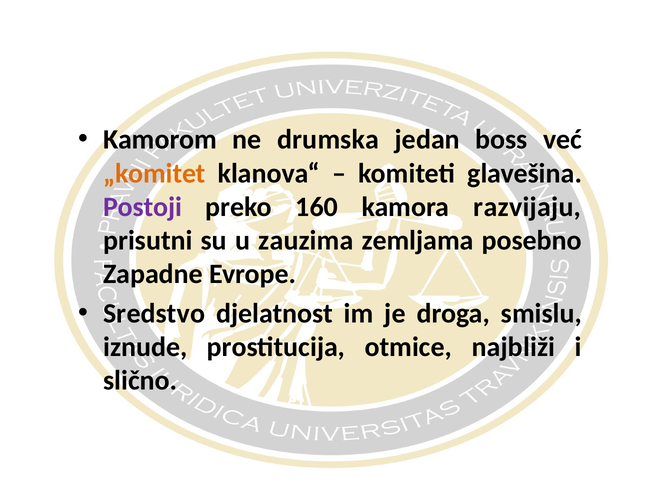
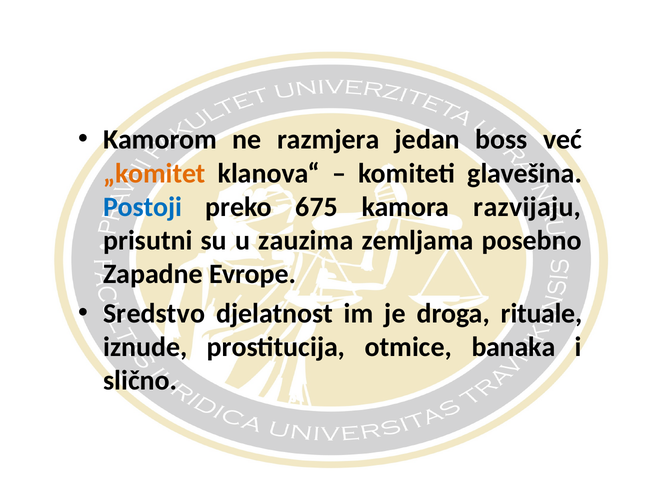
drumska: drumska -> razmjera (328, 140)
Postoji colour: purple -> blue (143, 207)
160: 160 -> 675 (317, 207)
smislu: smislu -> rituale (542, 313)
najbliži: najbliži -> banaka (513, 346)
